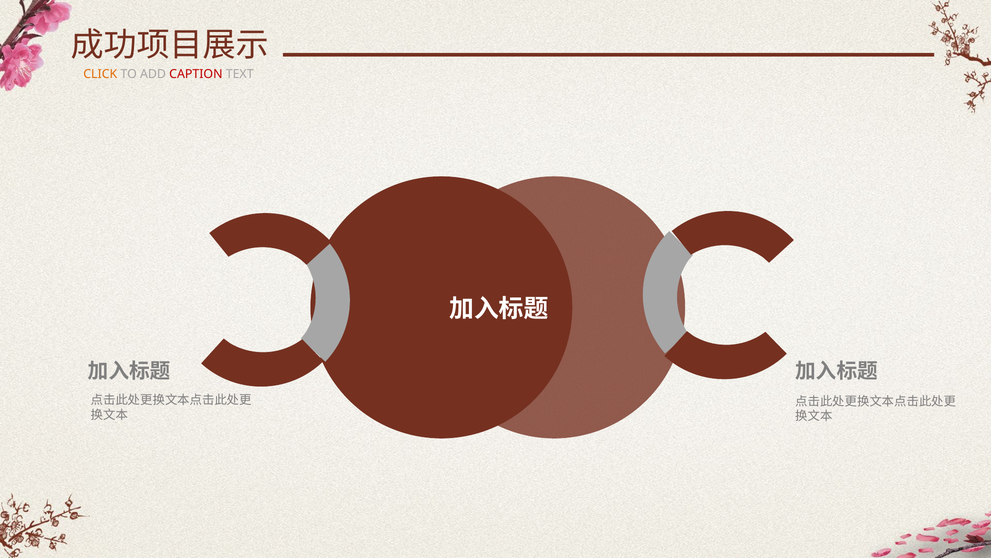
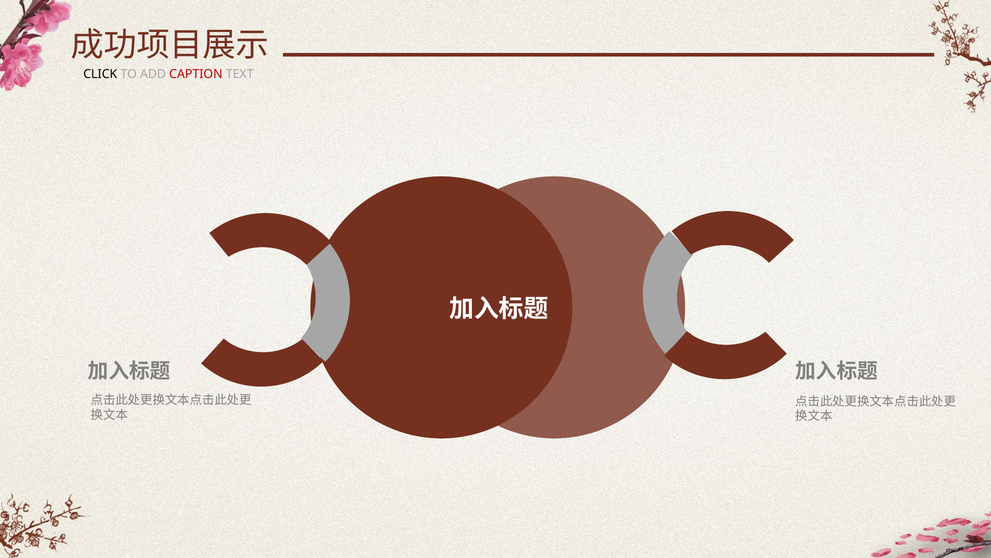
CLICK colour: orange -> black (100, 74)
